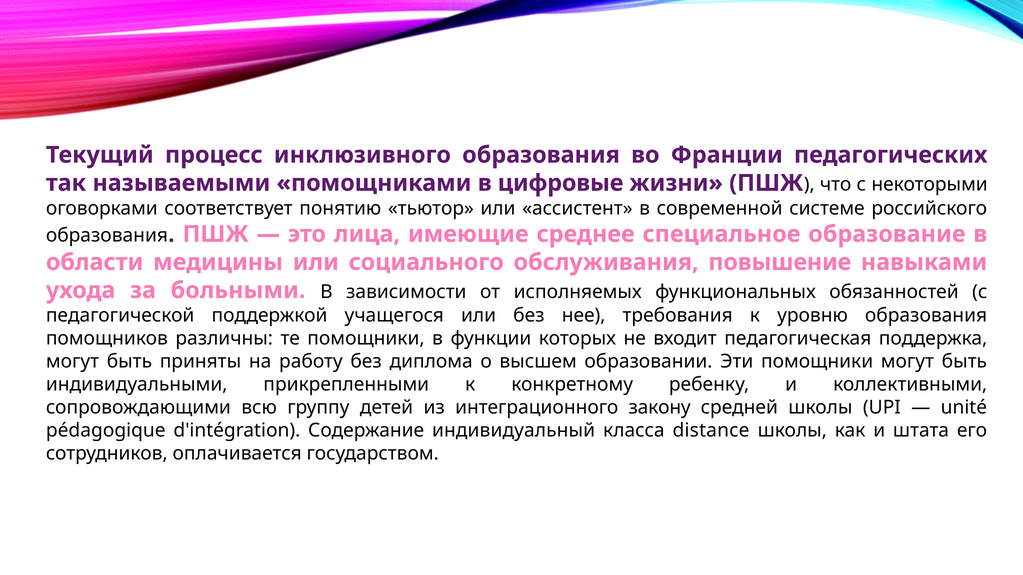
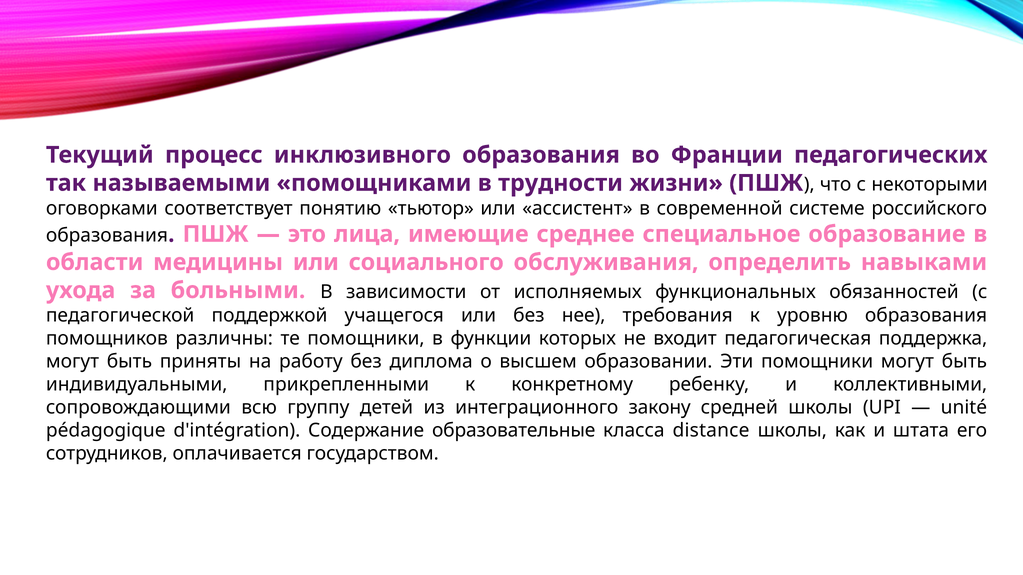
цифровые: цифровые -> трудности (561, 183)
повышение: повышение -> определить (780, 262)
индивидуальный: индивидуальный -> образовательные (514, 431)
